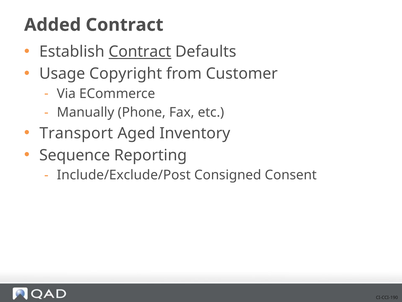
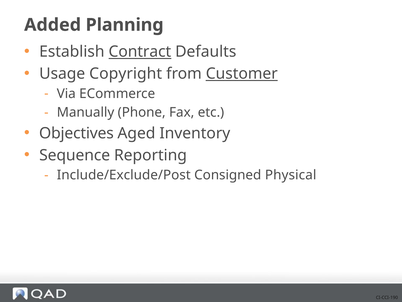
Added Contract: Contract -> Planning (125, 25)
Customer underline: none -> present (242, 74)
Transport: Transport -> Objectives (76, 133)
Consent: Consent -> Physical (291, 175)
